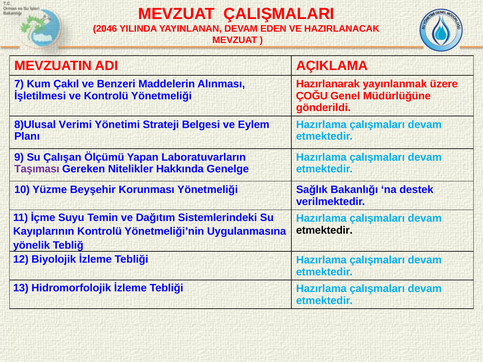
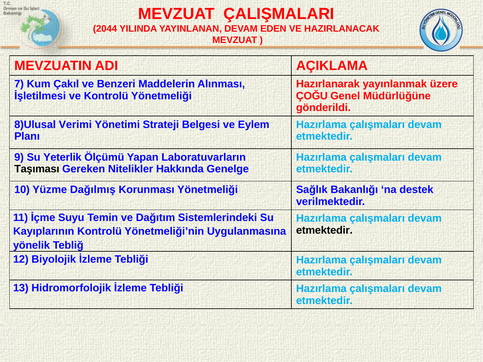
2046: 2046 -> 2044 (105, 29)
Çalışan: Çalışan -> Yeterlik (62, 157)
Taşıması colour: purple -> black (37, 169)
Beyşehir: Beyşehir -> Dağılmış (93, 190)
